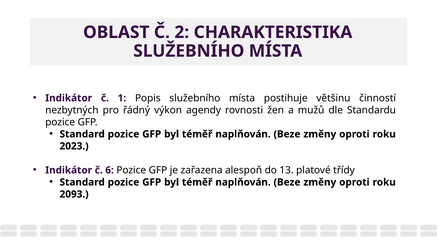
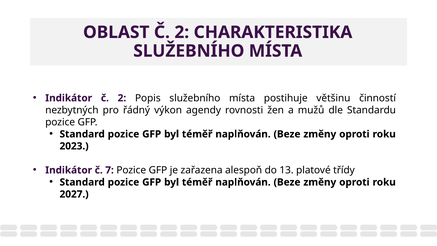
Indikátor č 1: 1 -> 2 (122, 98)
6: 6 -> 7 (110, 170)
2093: 2093 -> 2027 (74, 194)
